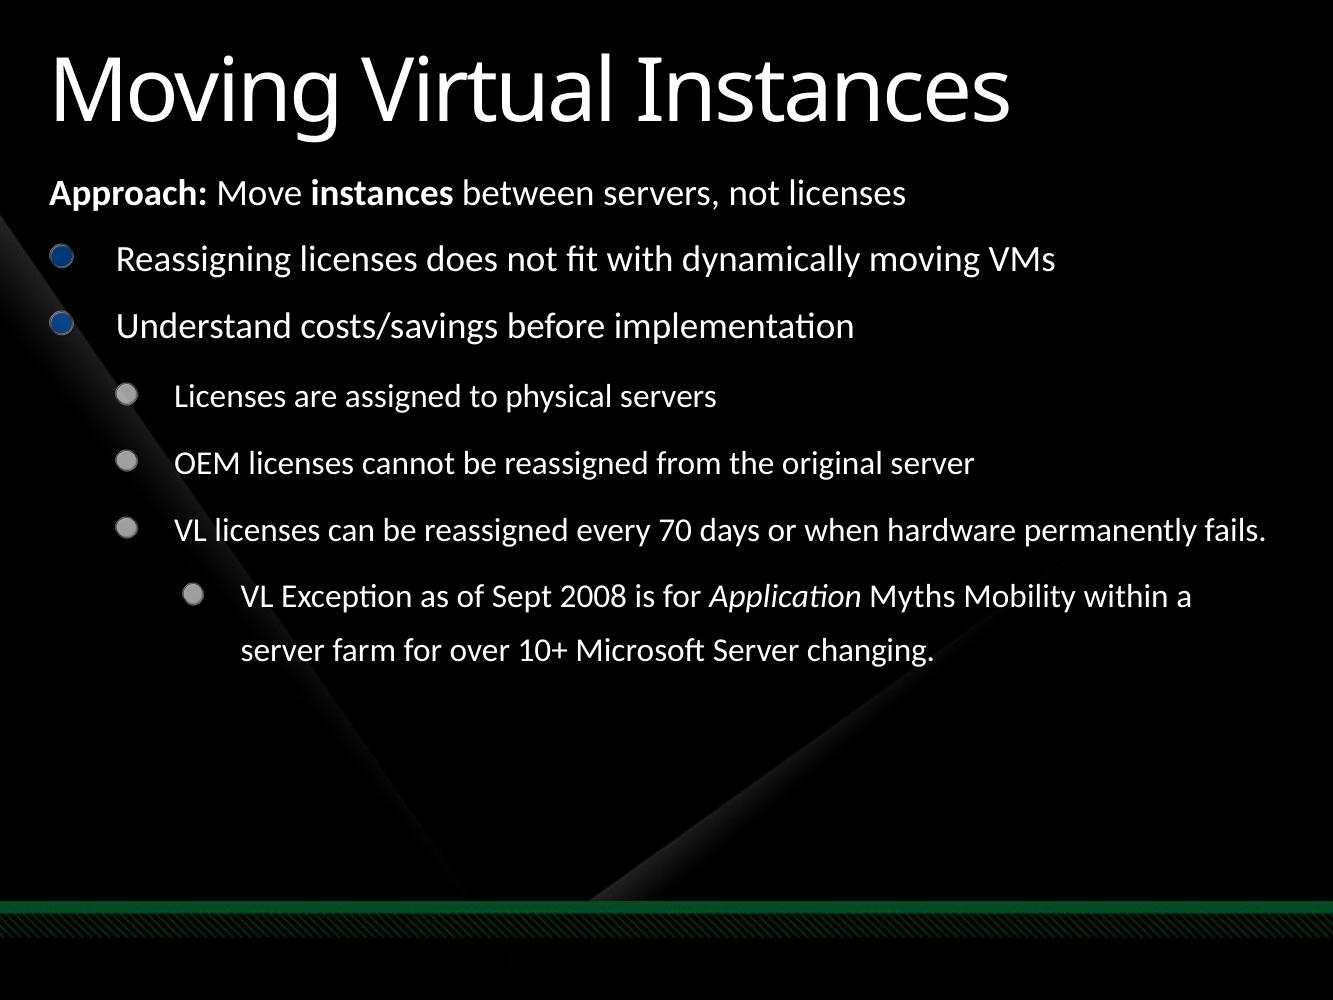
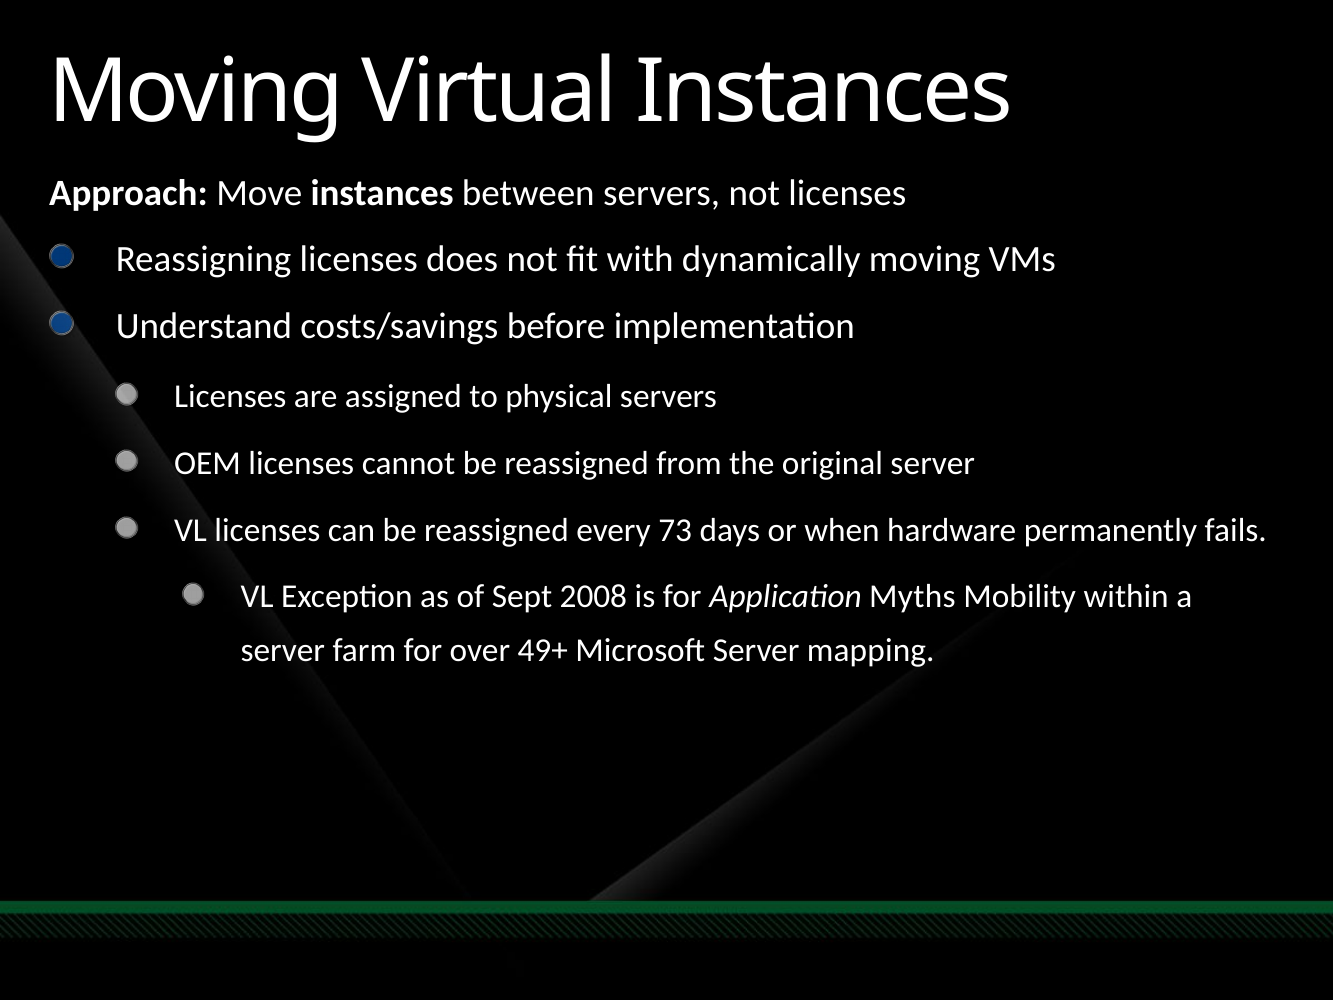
70: 70 -> 73 (675, 530)
10+: 10+ -> 49+ (543, 650)
changing: changing -> mapping (871, 650)
